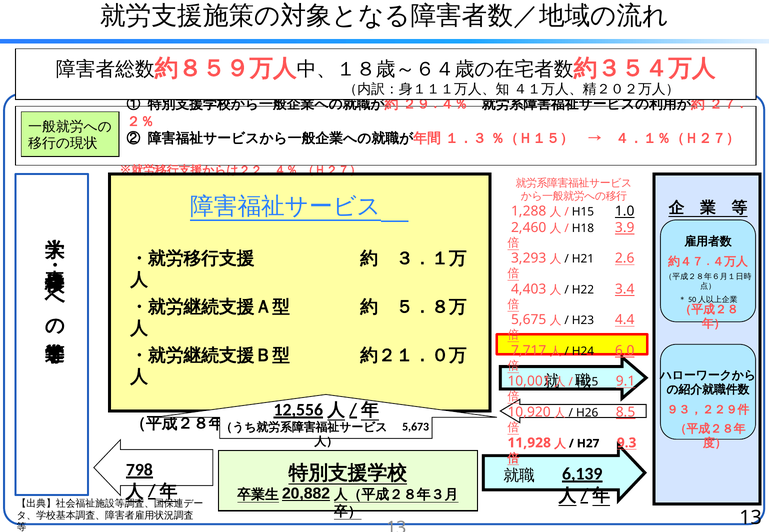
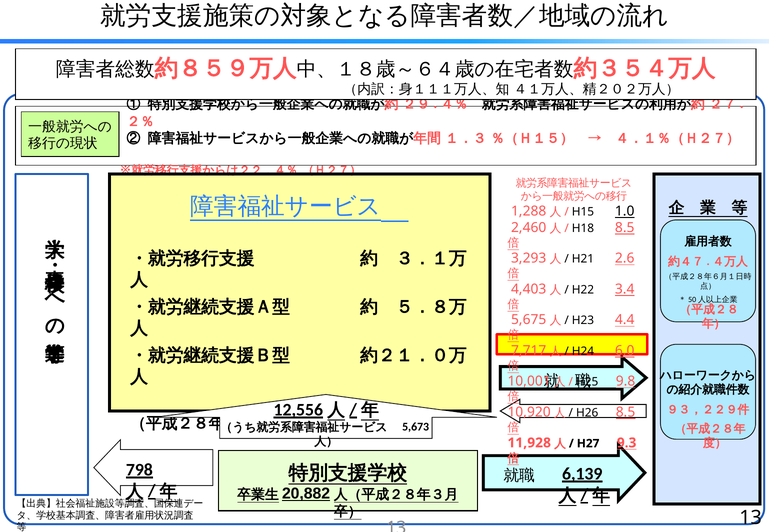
H18 3.9: 3.9 -> 8.5 (625, 228)
9.1: 9.1 -> 9.8 (626, 382)
